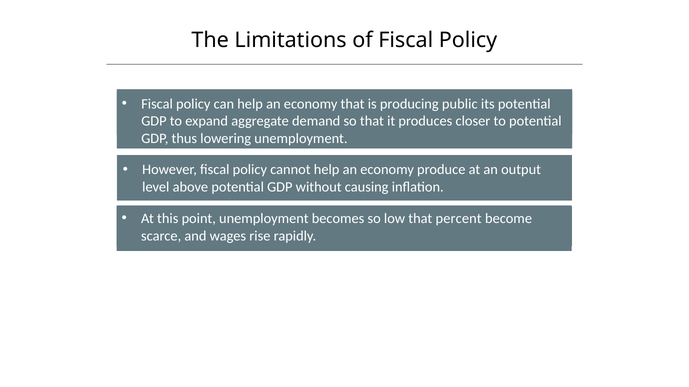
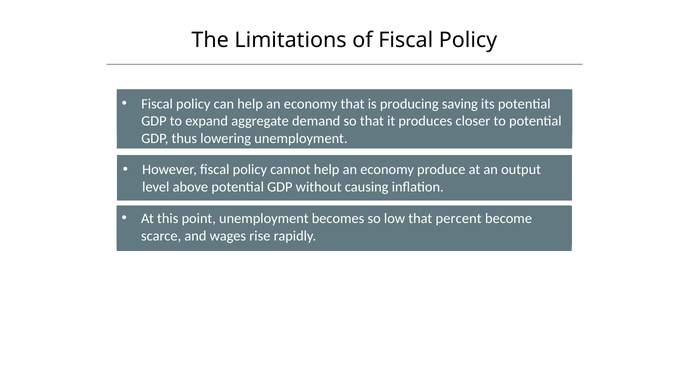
public: public -> saving (460, 104)
